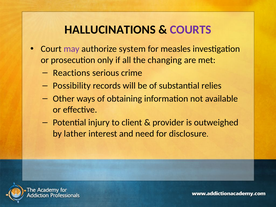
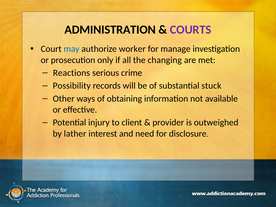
HALLUCINATIONS: HALLUCINATIONS -> ADMINISTRATION (110, 30)
may colour: purple -> blue (72, 49)
system: system -> worker (132, 49)
measles: measles -> manage (176, 49)
relies: relies -> stuck (211, 86)
